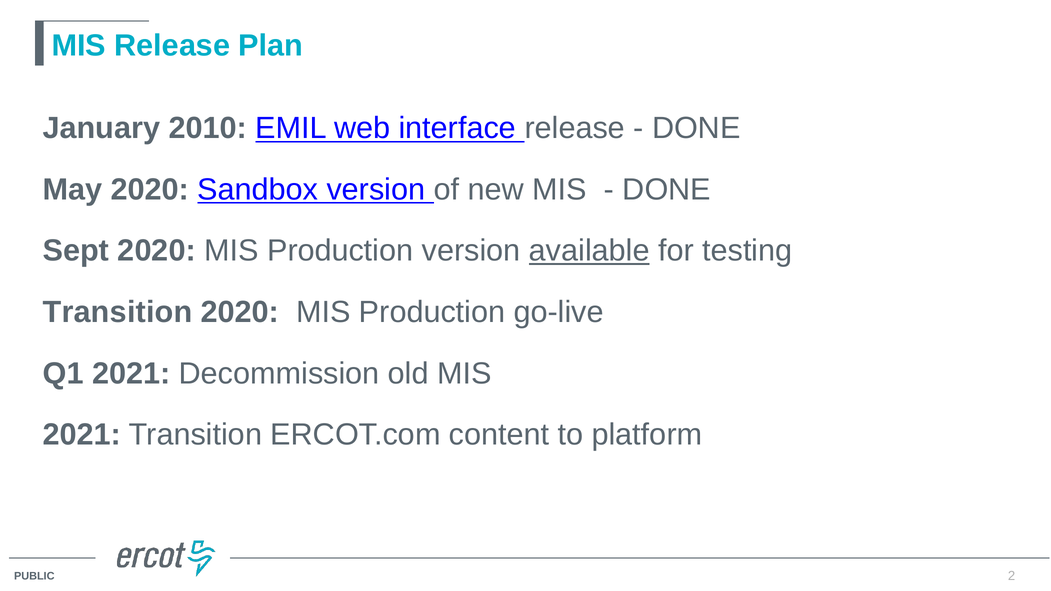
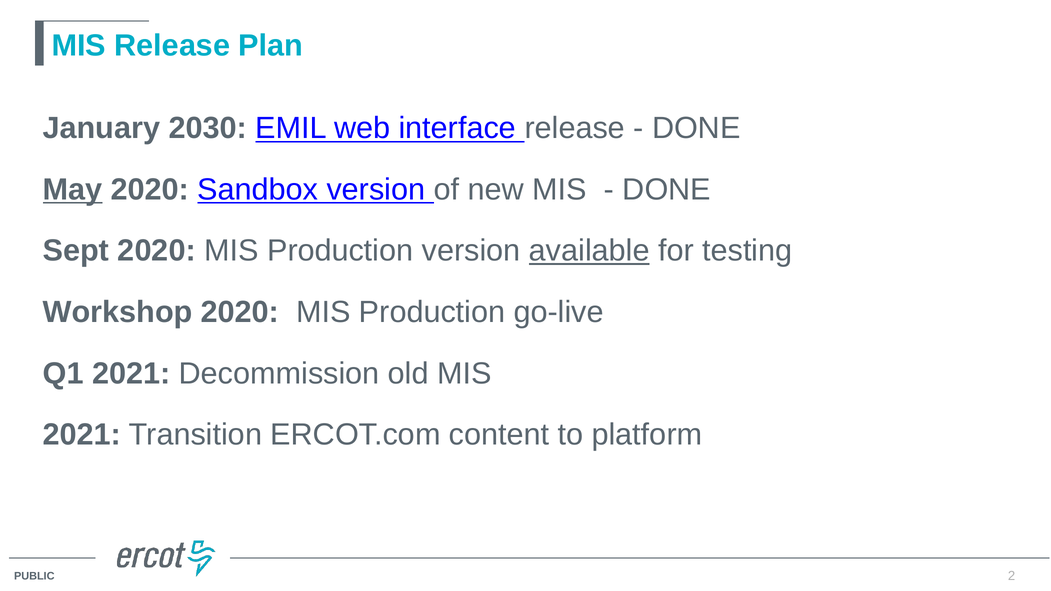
2010: 2010 -> 2030 (208, 128)
May underline: none -> present (73, 190)
Transition: Transition -> Workshop (118, 312)
